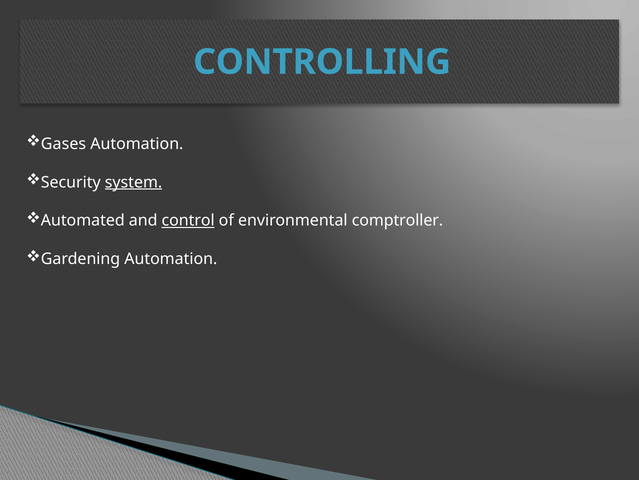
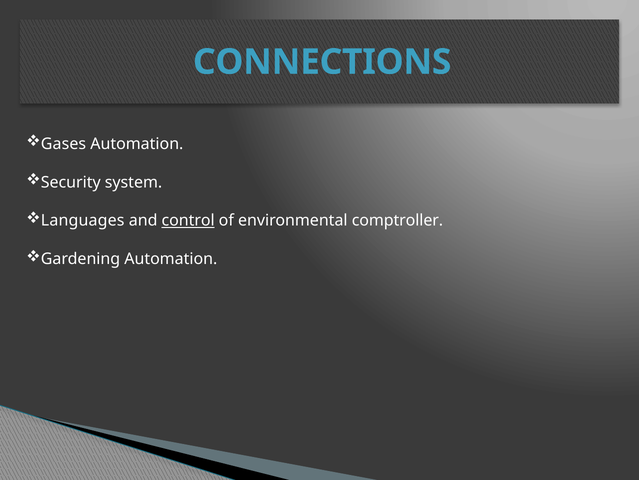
CONTROLLING: CONTROLLING -> CONNECTIONS (322, 62)
system underline: present -> none (134, 182)
Automated: Automated -> Languages (83, 220)
